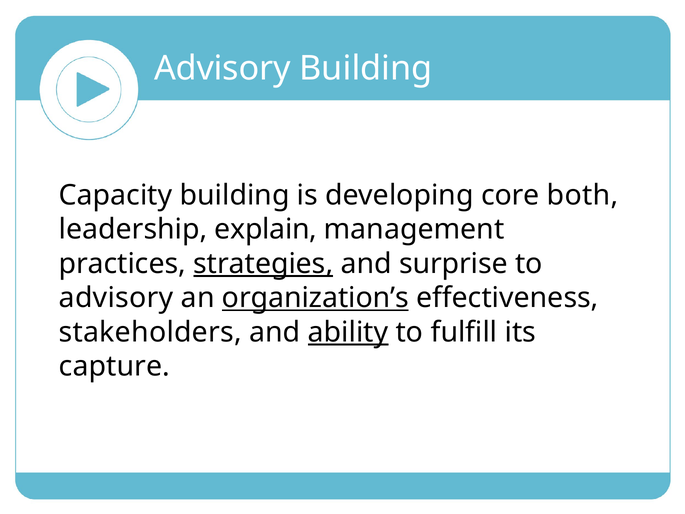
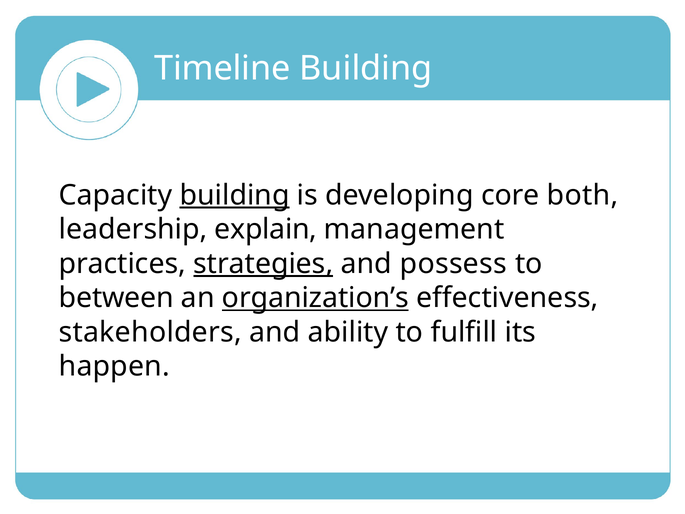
Advisory: Advisory -> Timeline (222, 68)
building underline: none -> present (235, 195)
surprise: surprise -> possess (453, 264)
advisory: advisory -> between (116, 298)
ability underline: present -> none (348, 332)
capture: capture -> happen (114, 366)
